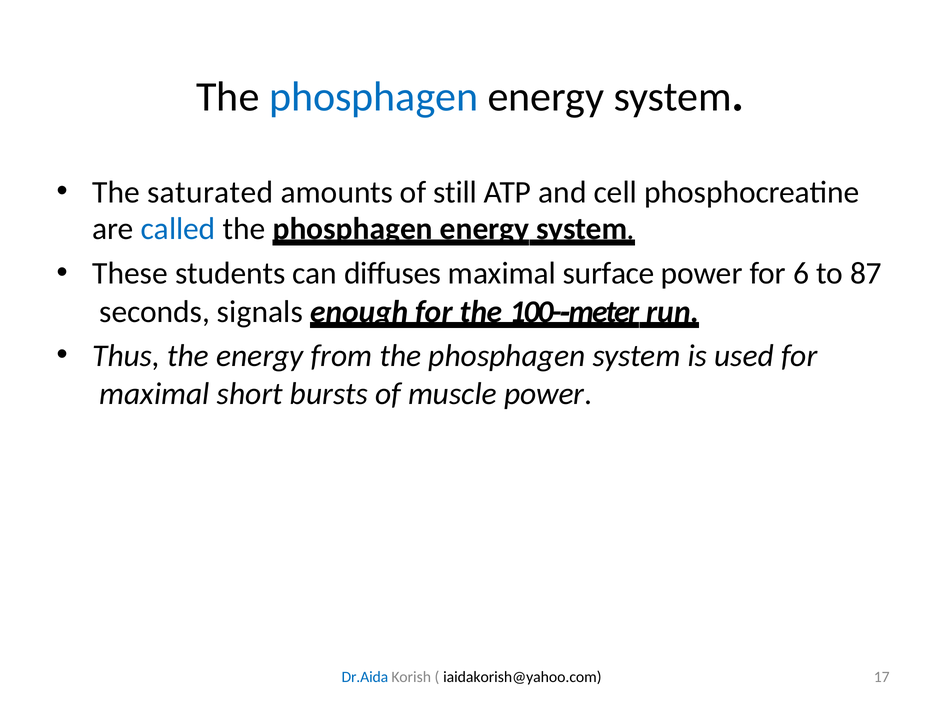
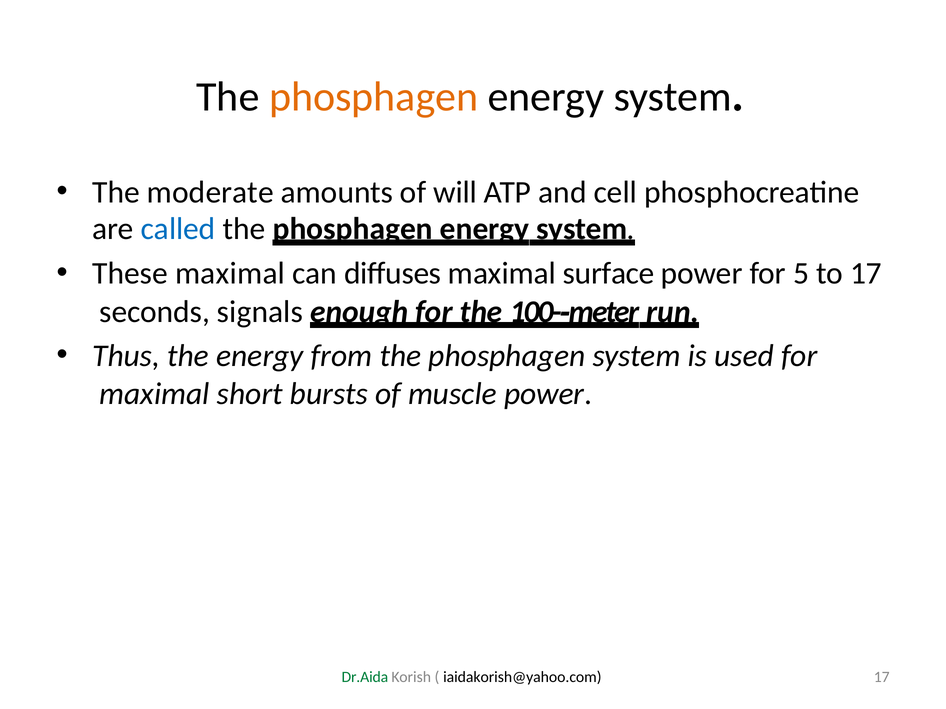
phosphagen colour: blue -> orange (374, 97)
saturated: saturated -> moderate (210, 192)
still: still -> will (455, 192)
These students: students -> maximal (230, 274)
6: 6 -> 5 (801, 274)
to 87: 87 -> 17 (866, 274)
Dr.Aida colour: blue -> green (365, 678)
